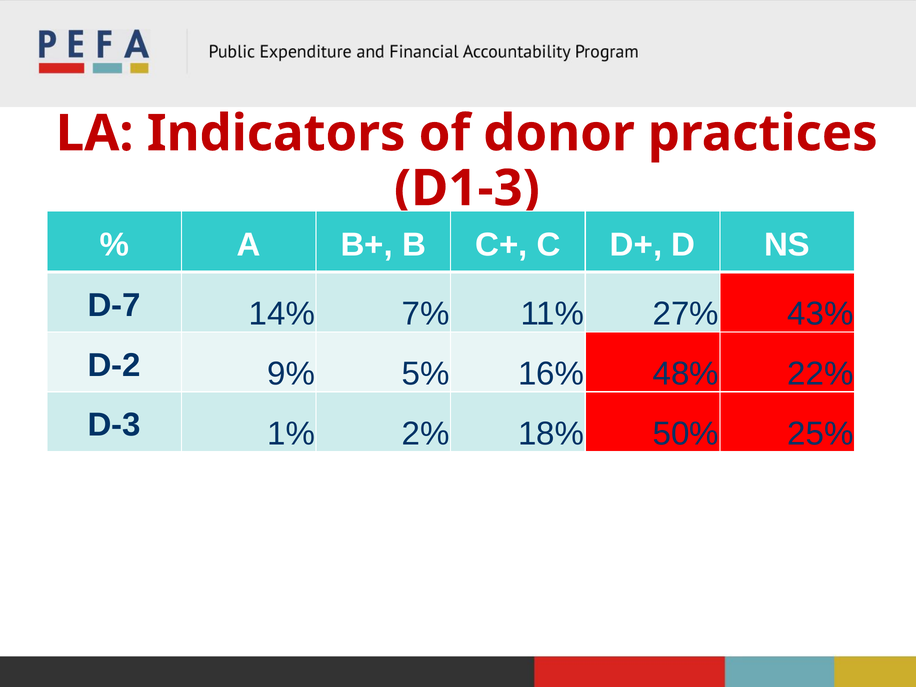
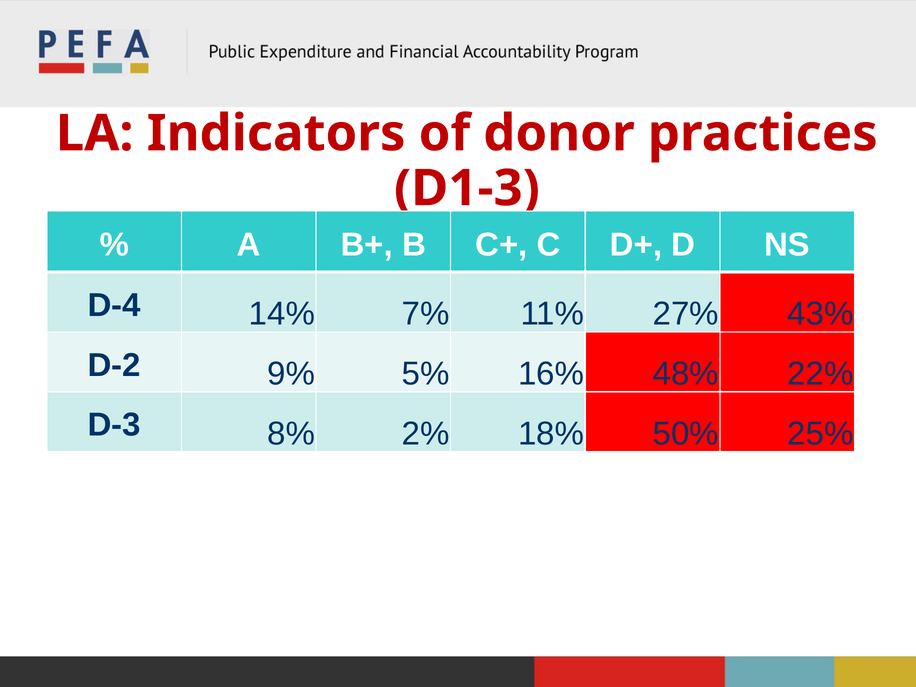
D-7: D-7 -> D-4 (114, 305)
1%: 1% -> 8% (291, 434)
